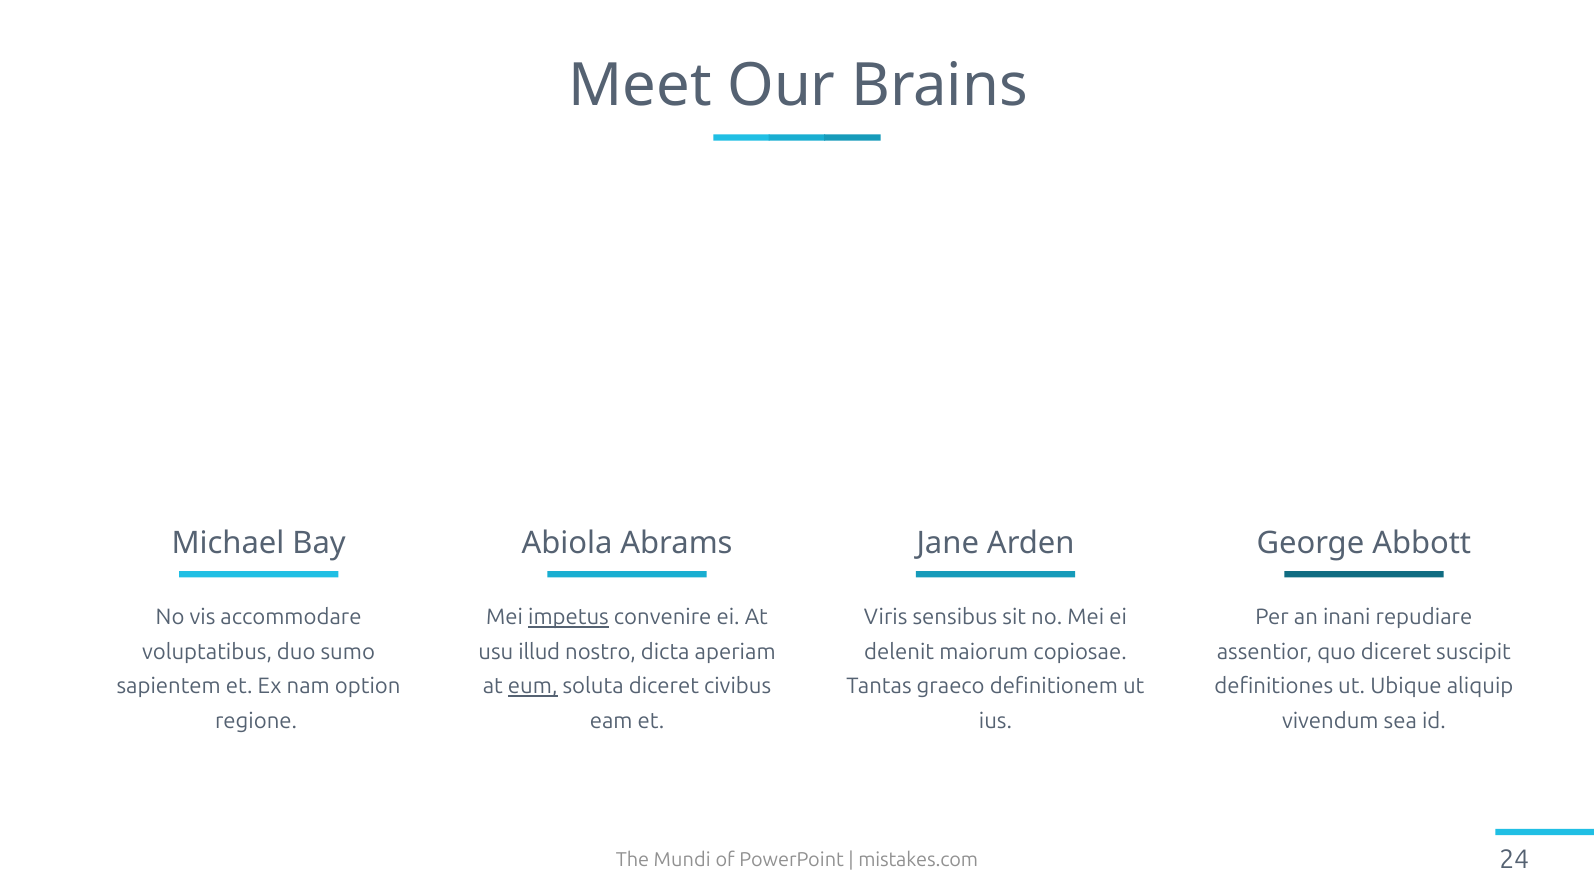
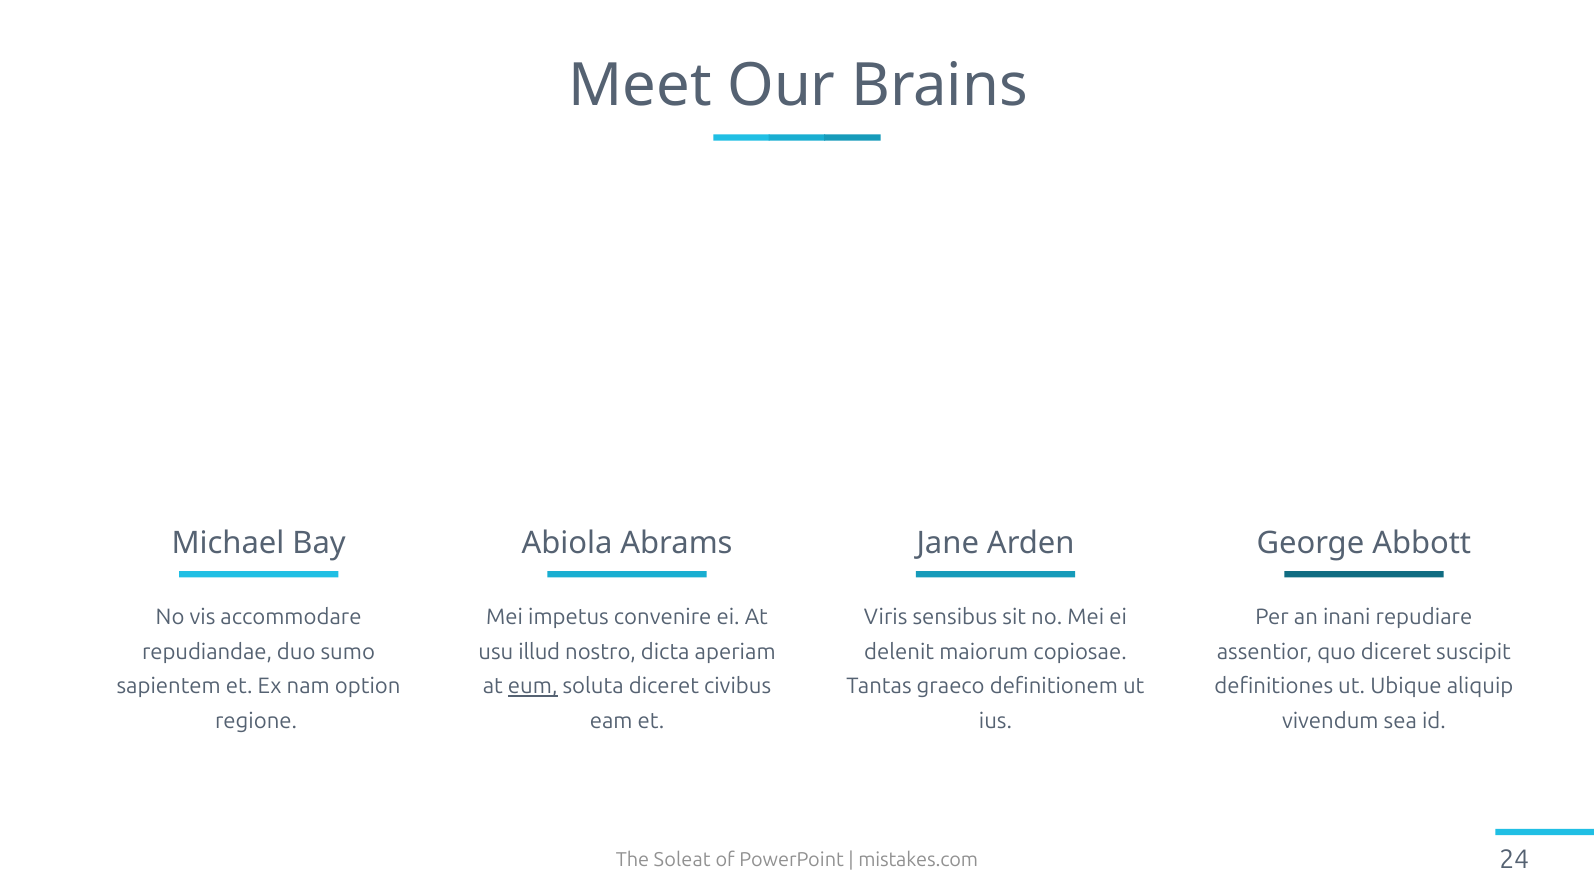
impetus underline: present -> none (569, 618)
voluptatibus: voluptatibus -> repudiandae (207, 652)
Mundi: Mundi -> Soleat (682, 860)
